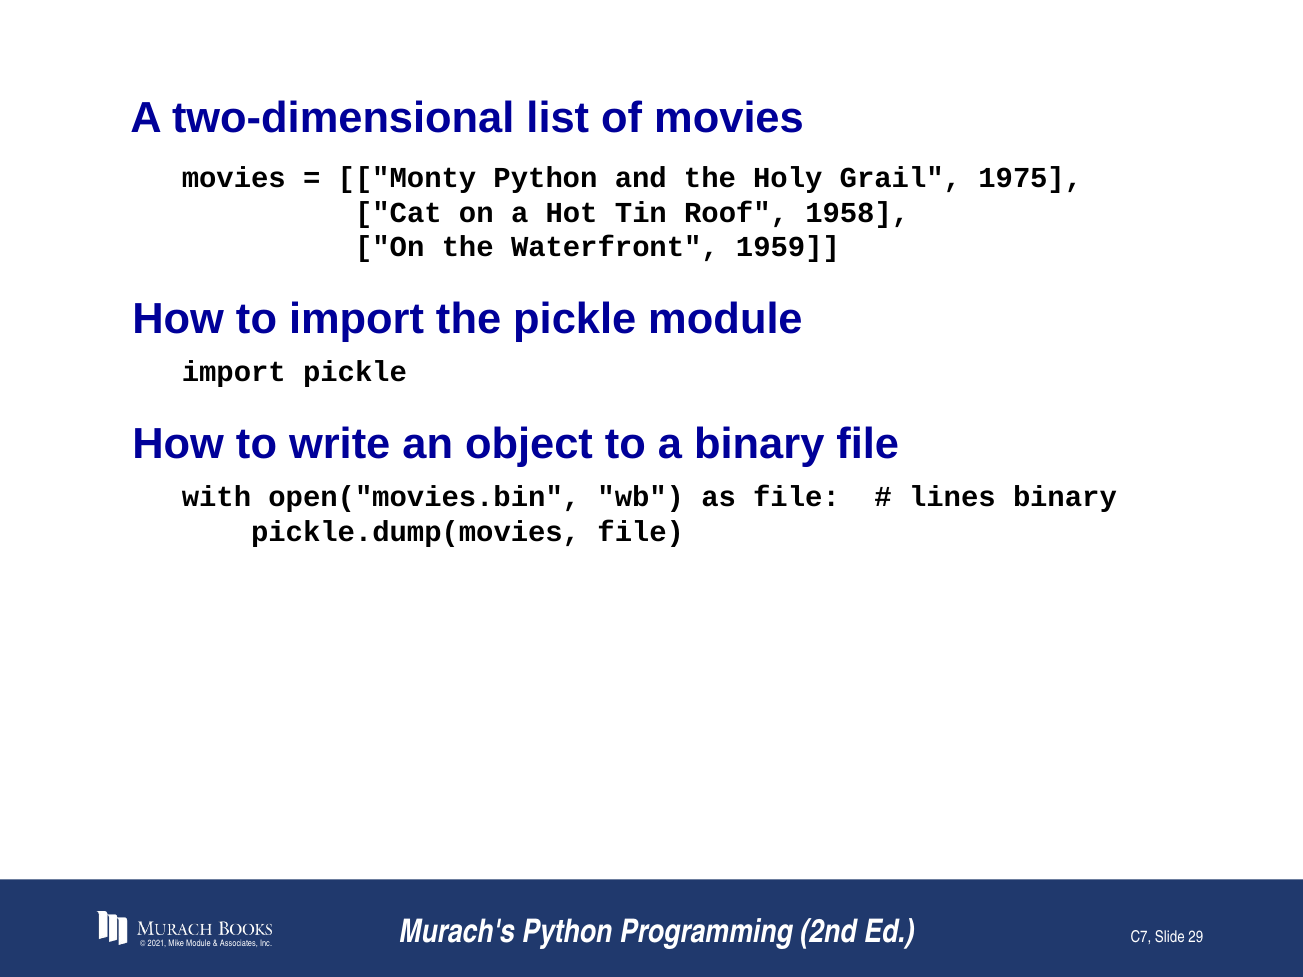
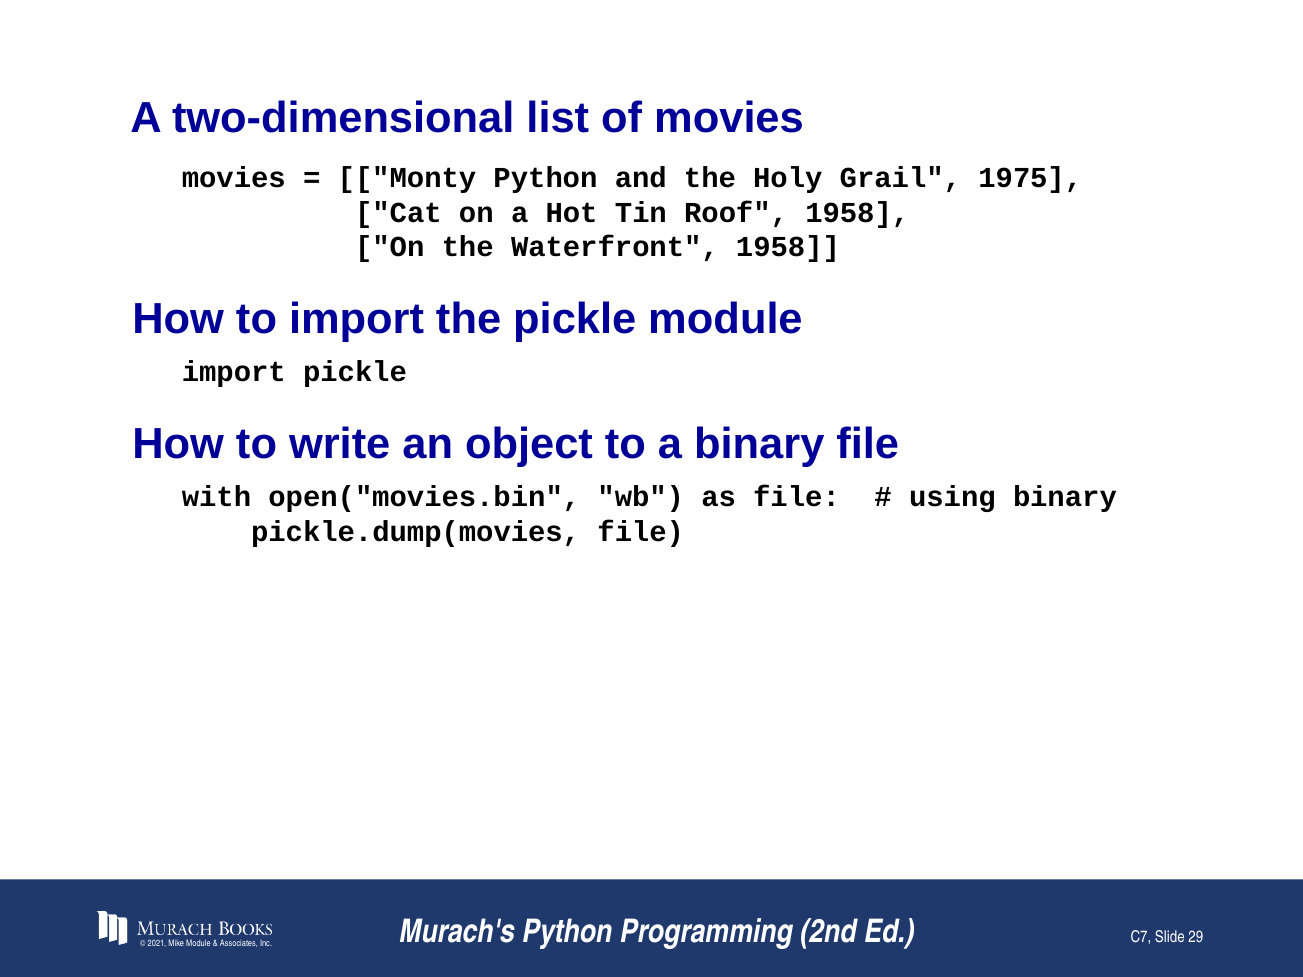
Waterfront 1959: 1959 -> 1958 (788, 247)
lines: lines -> using (952, 497)
